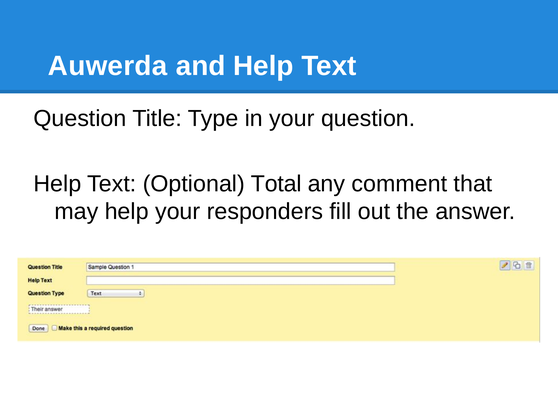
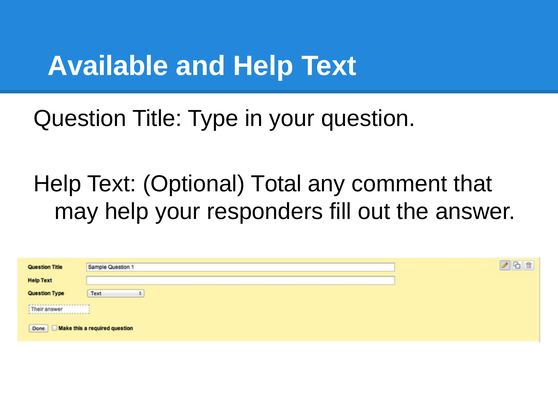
Auwerda: Auwerda -> Available (108, 66)
